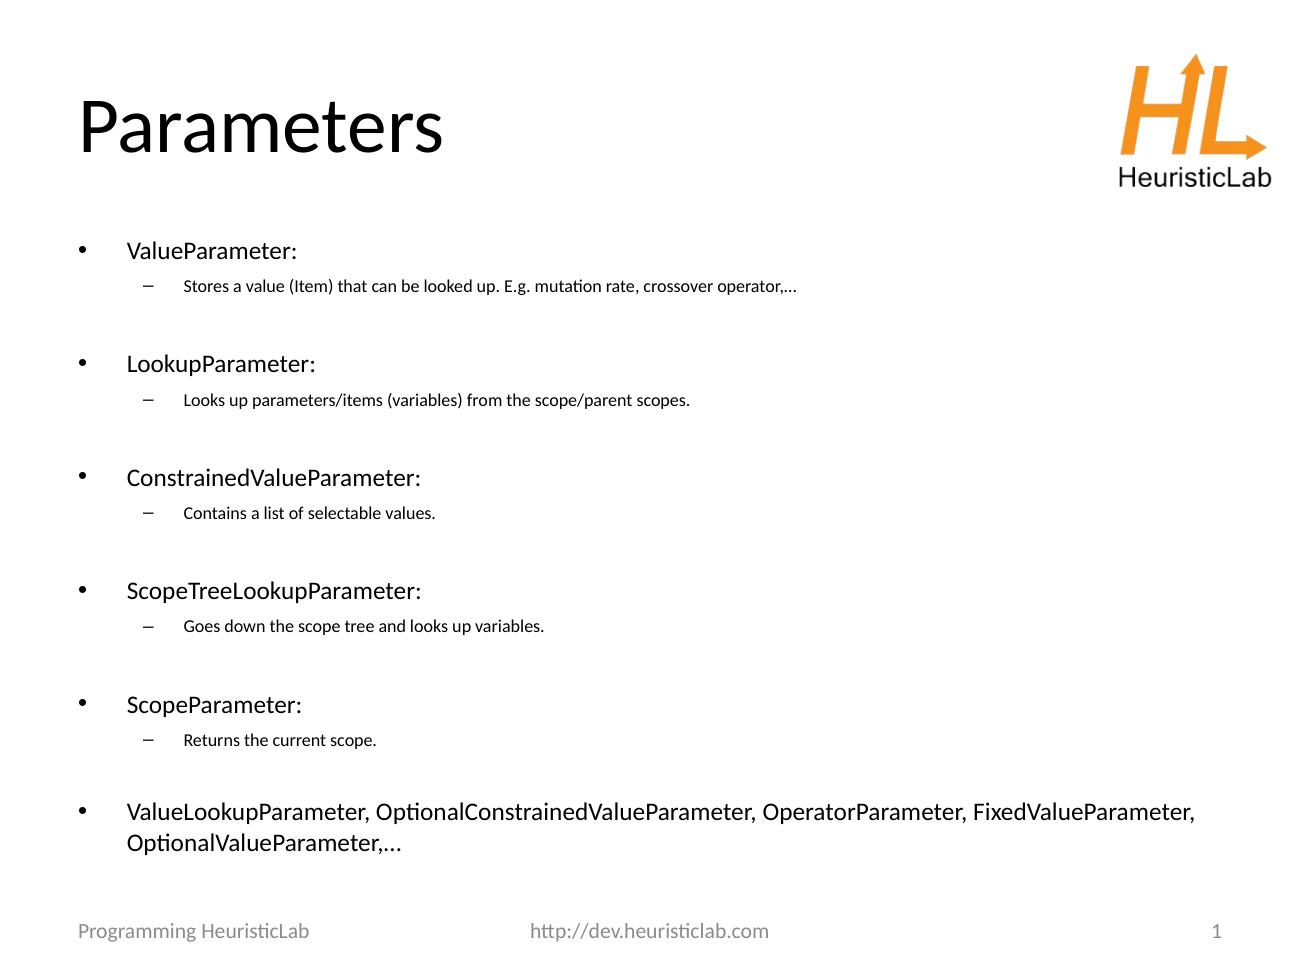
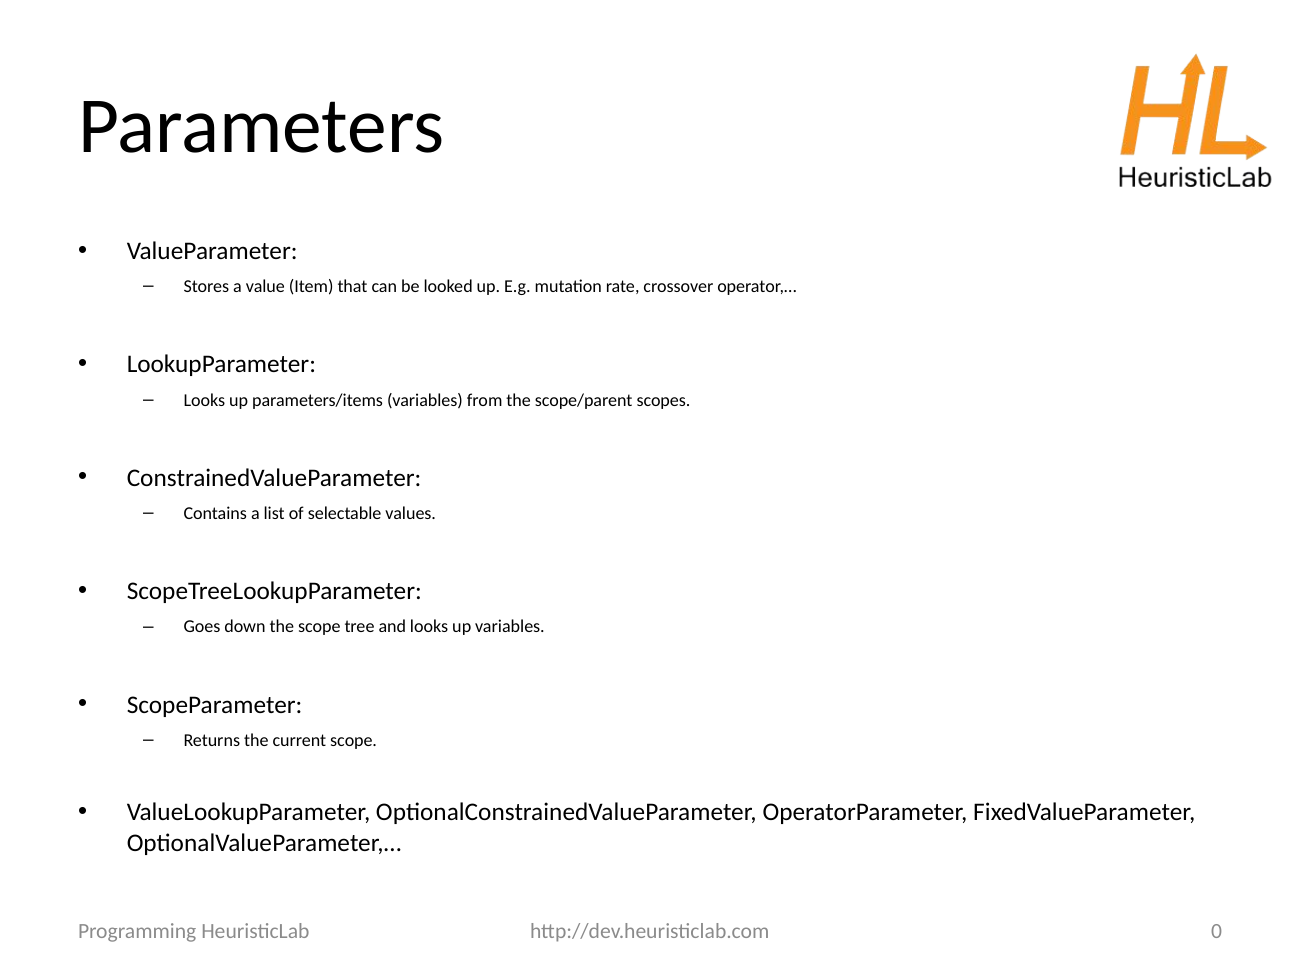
1: 1 -> 0 (1217, 931)
